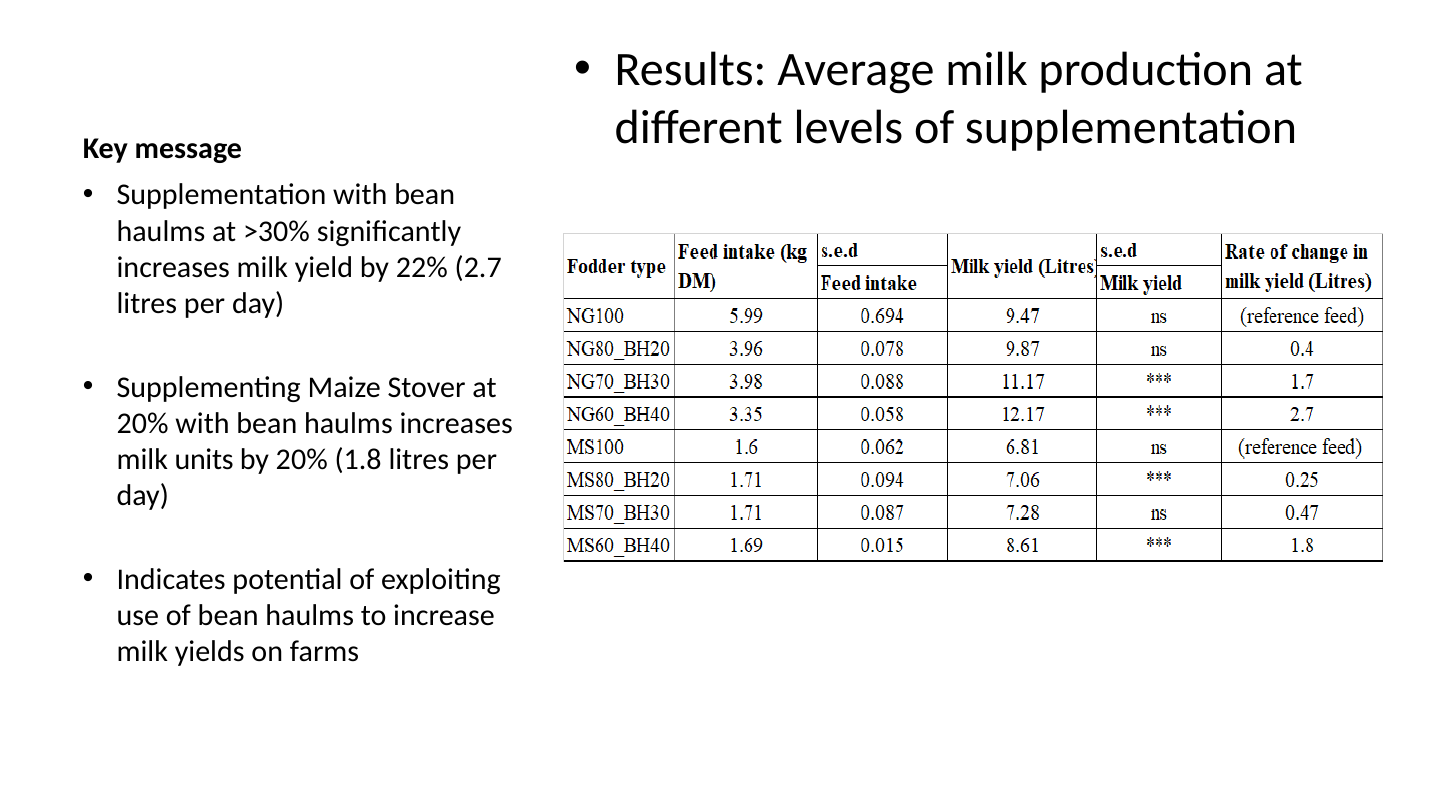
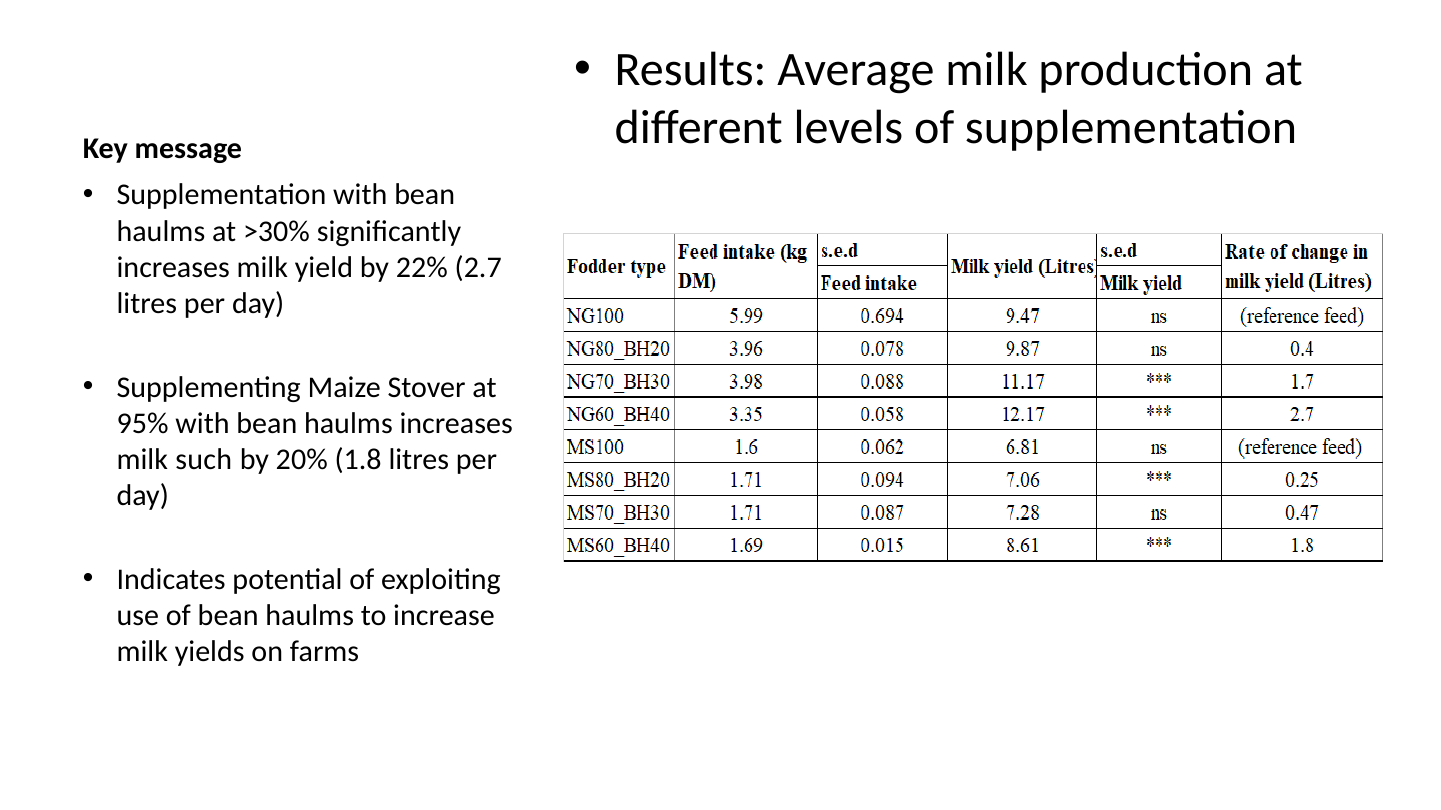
20%: 20% -> 95% (143, 424)
units: units -> such (204, 460)
